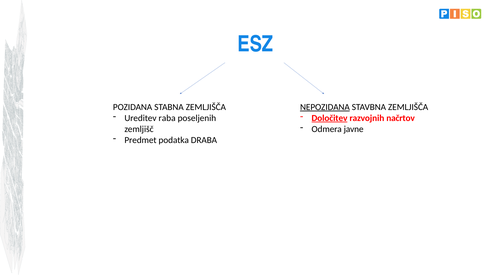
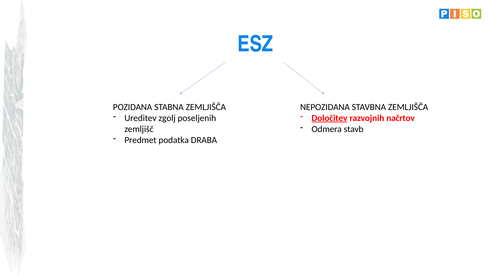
NEPOZIDANA underline: present -> none (325, 107)
raba: raba -> zgolj (167, 118)
javne: javne -> stavb (354, 129)
